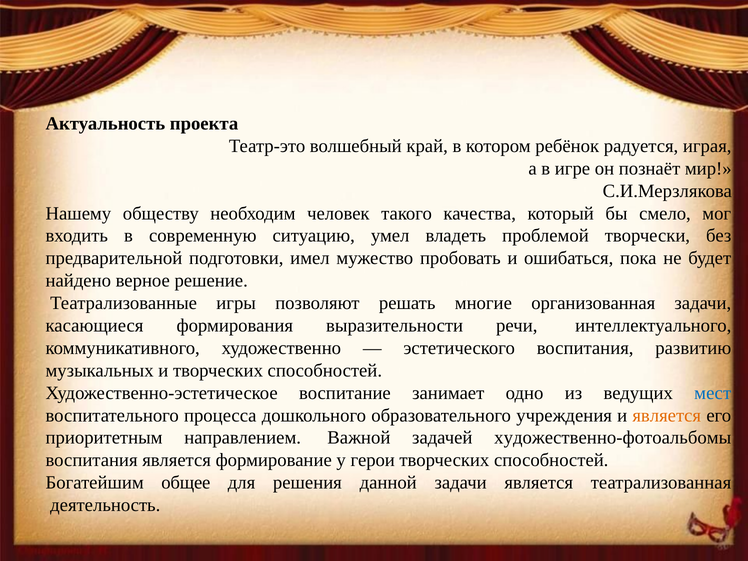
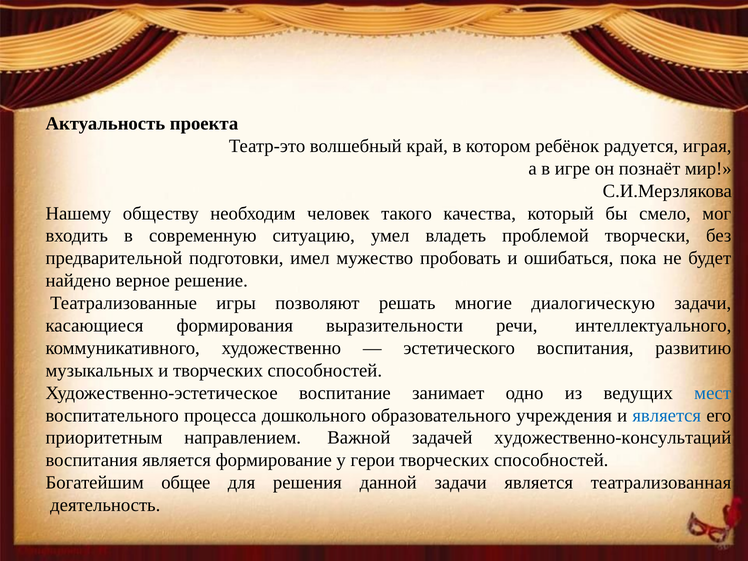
организованная: организованная -> диалогическую (593, 303)
является colour: orange -> blue (667, 415)
художественно-фотоальбомы: художественно-фотоальбомы -> художественно-консультаций (613, 438)
